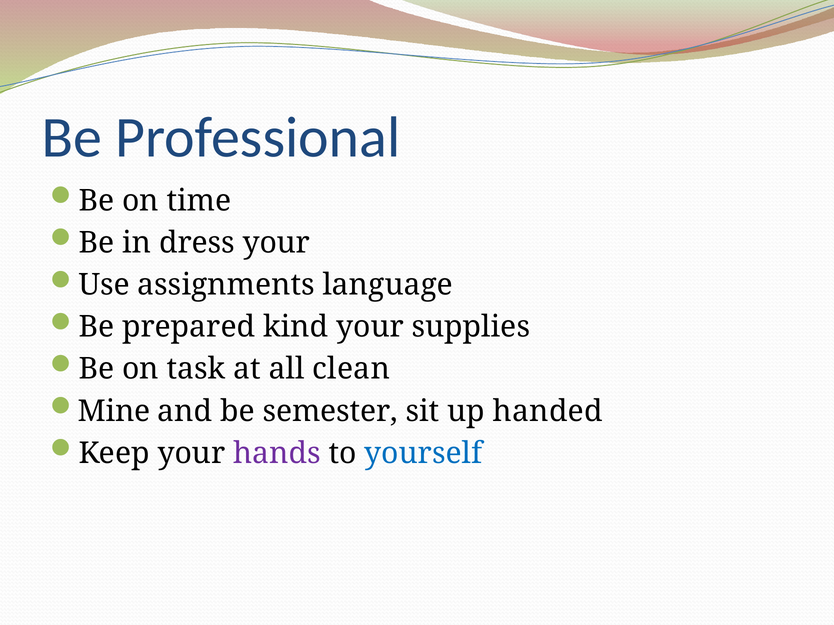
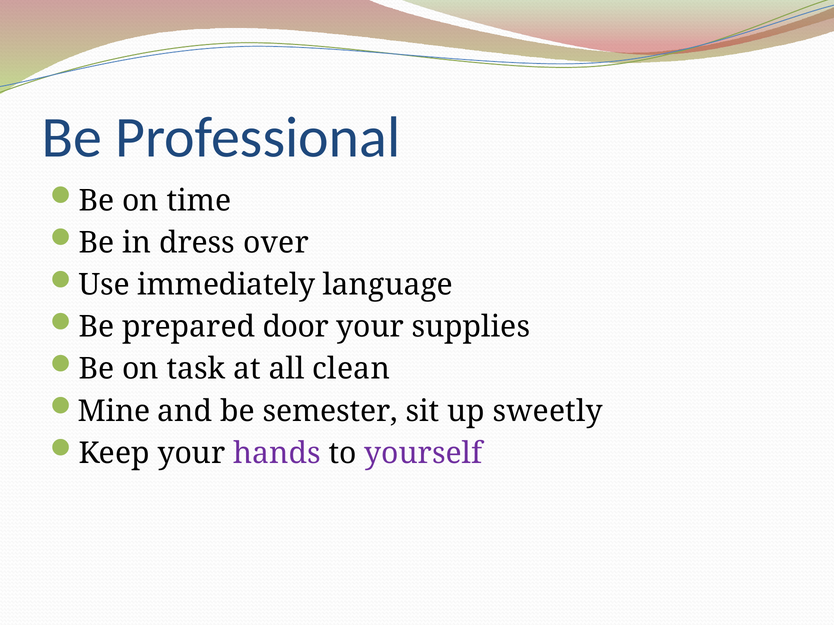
dress your: your -> over (276, 243)
assignments: assignments -> immediately (226, 285)
kind: kind -> door (296, 327)
handed: handed -> sweetly (548, 411)
yourself colour: blue -> purple (423, 454)
